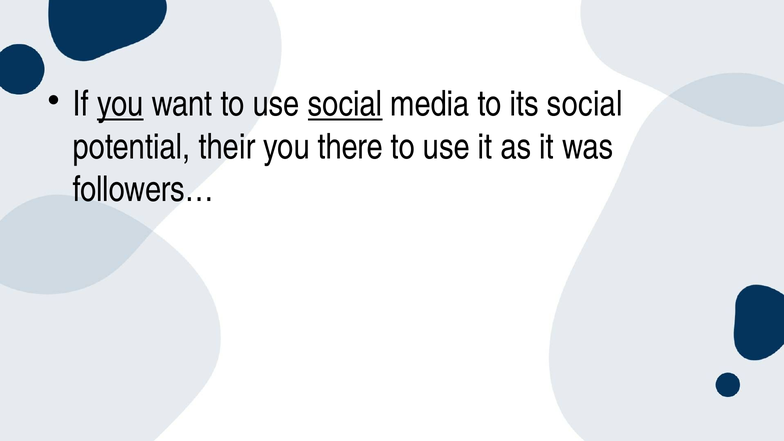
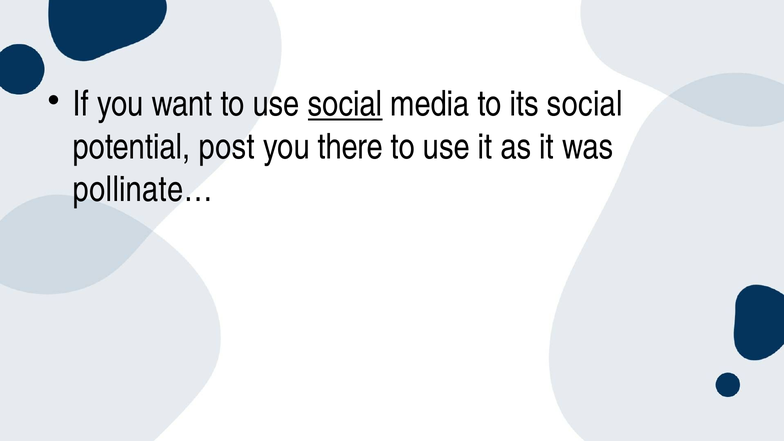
you underline: present -> none (120, 104)
their: their -> post (227, 147)
followers…: followers… -> pollinate… (143, 190)
